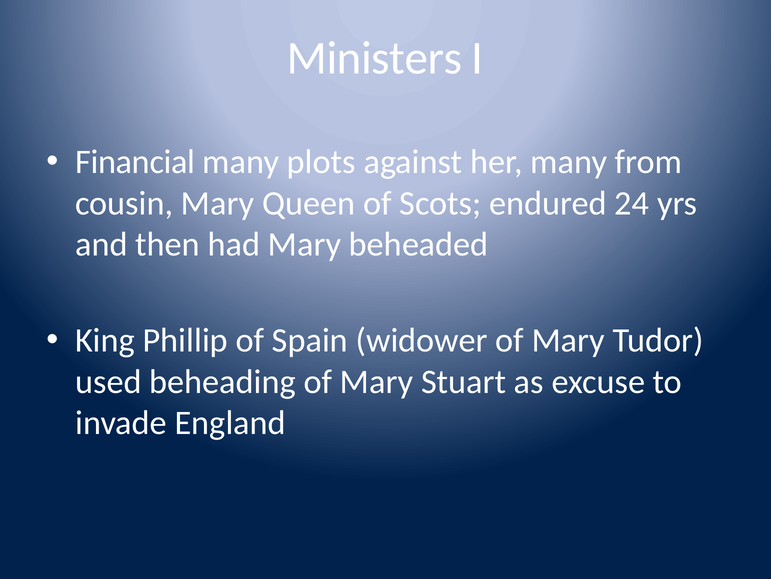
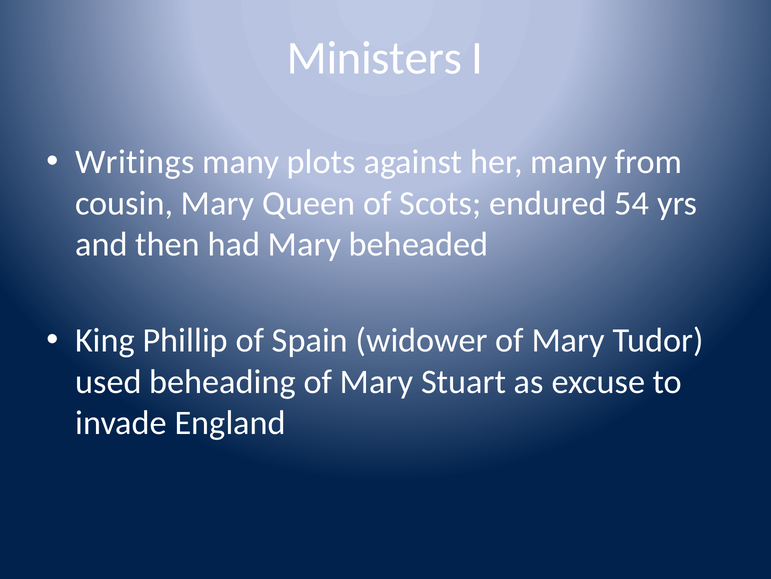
Financial: Financial -> Writings (135, 162)
24: 24 -> 54 (632, 203)
